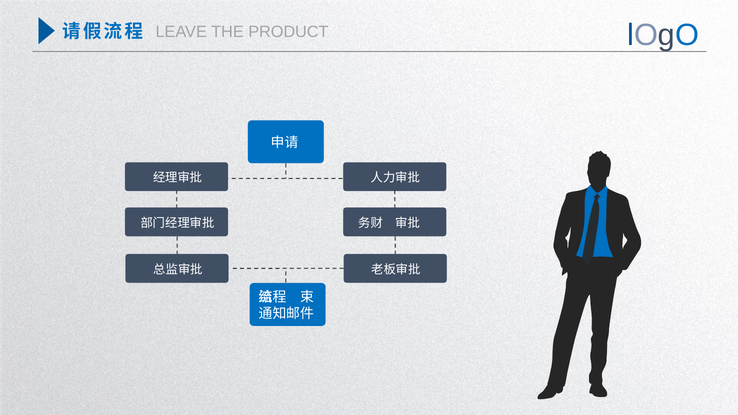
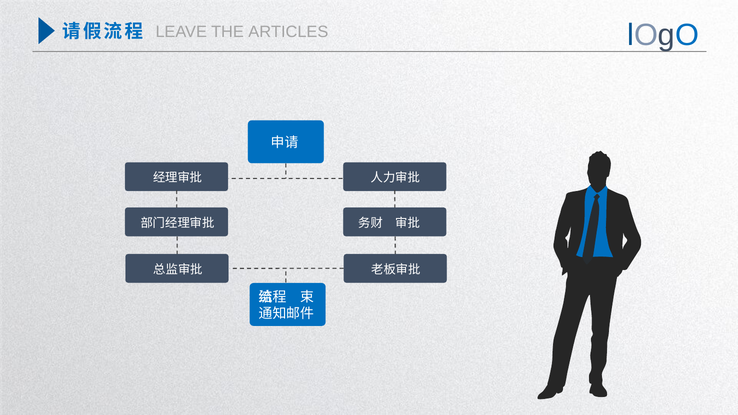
PRODUCT: PRODUCT -> ARTICLES (288, 32)
